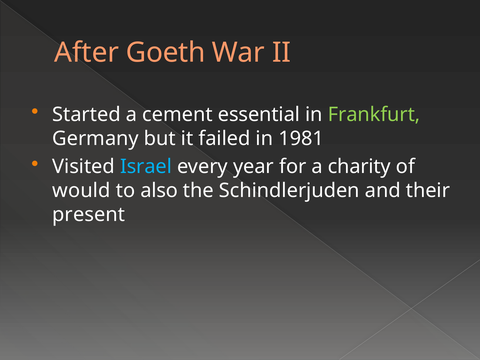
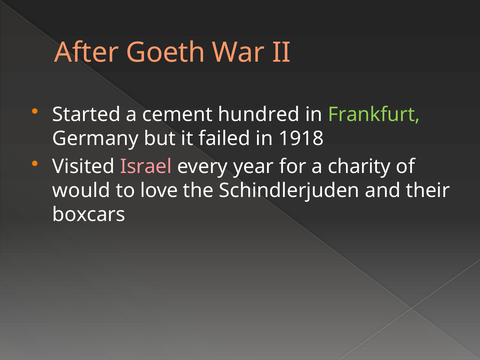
essential: essential -> hundred (259, 115)
1981: 1981 -> 1918 (301, 139)
Israel colour: light blue -> pink (146, 167)
also: also -> love (159, 191)
present: present -> boxcars (89, 215)
